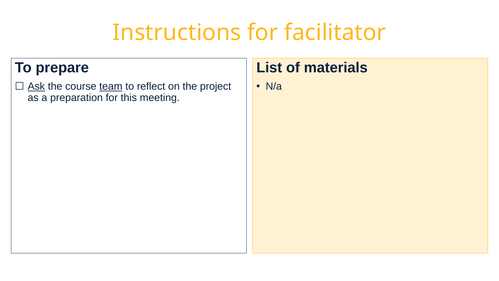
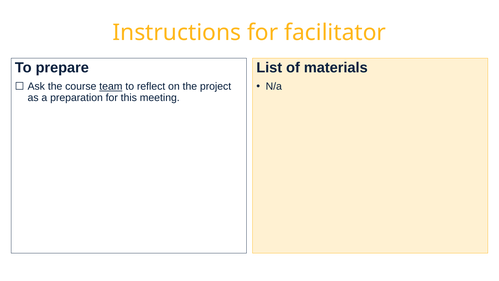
Ask underline: present -> none (36, 86)
